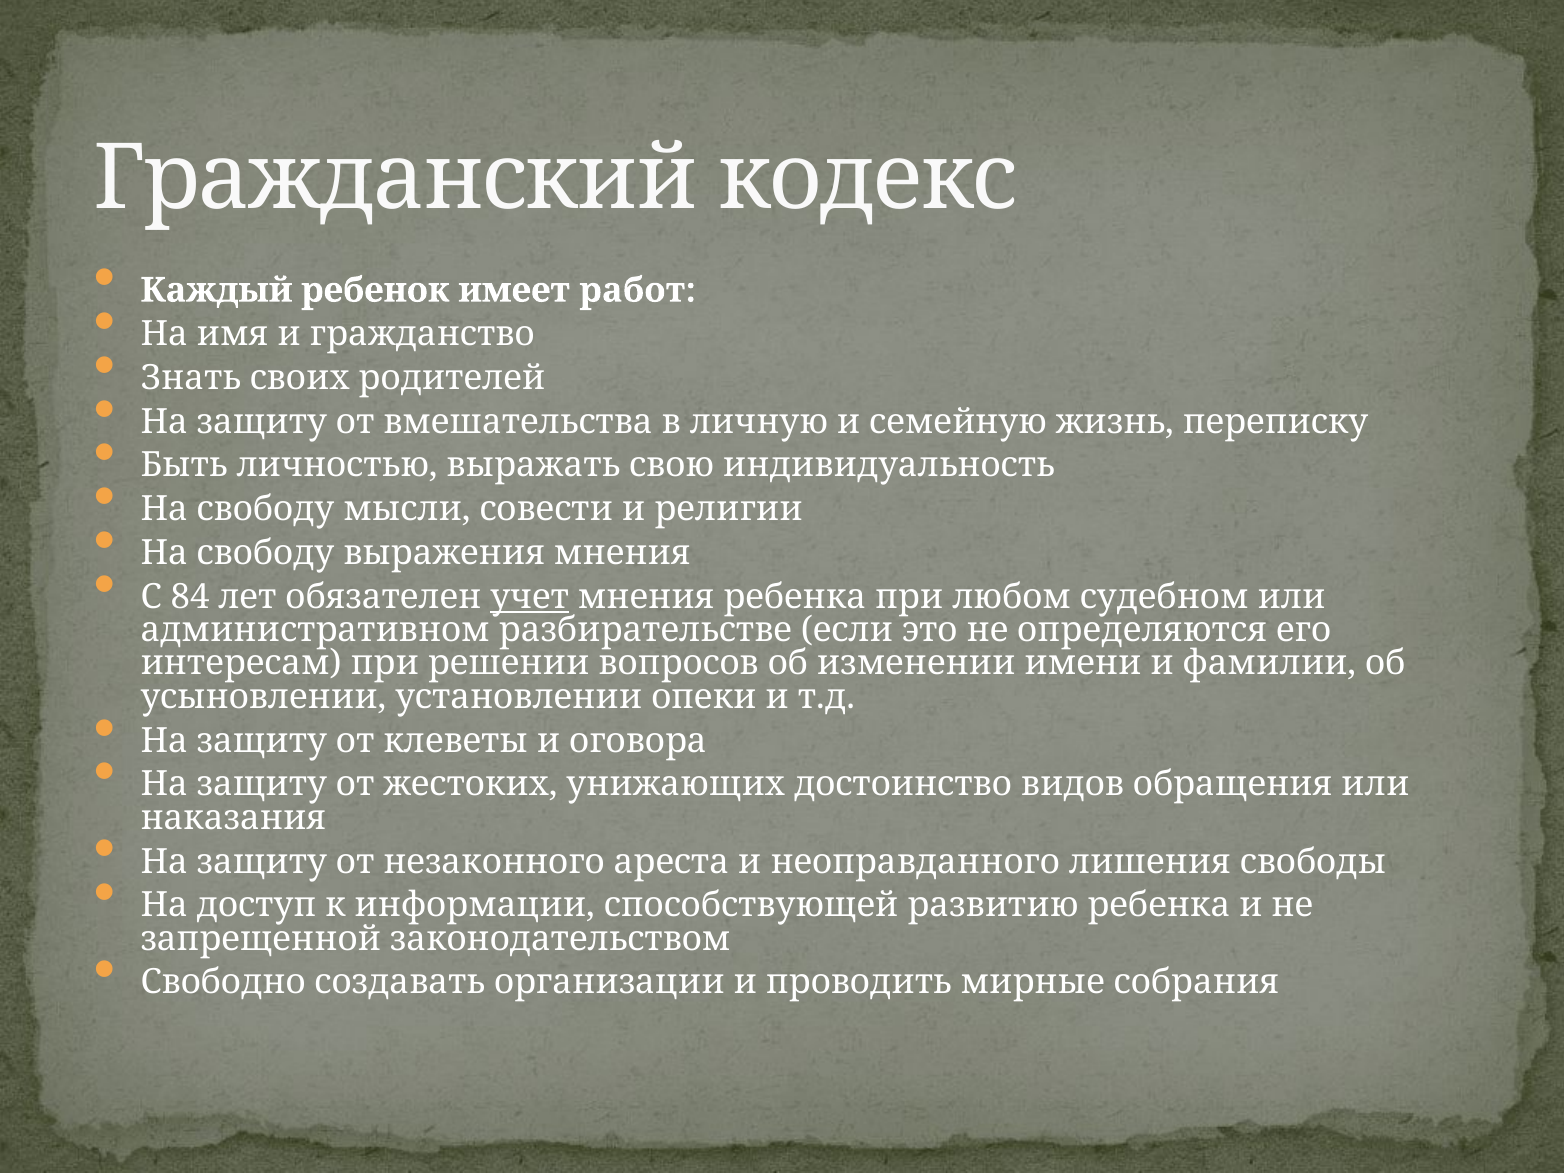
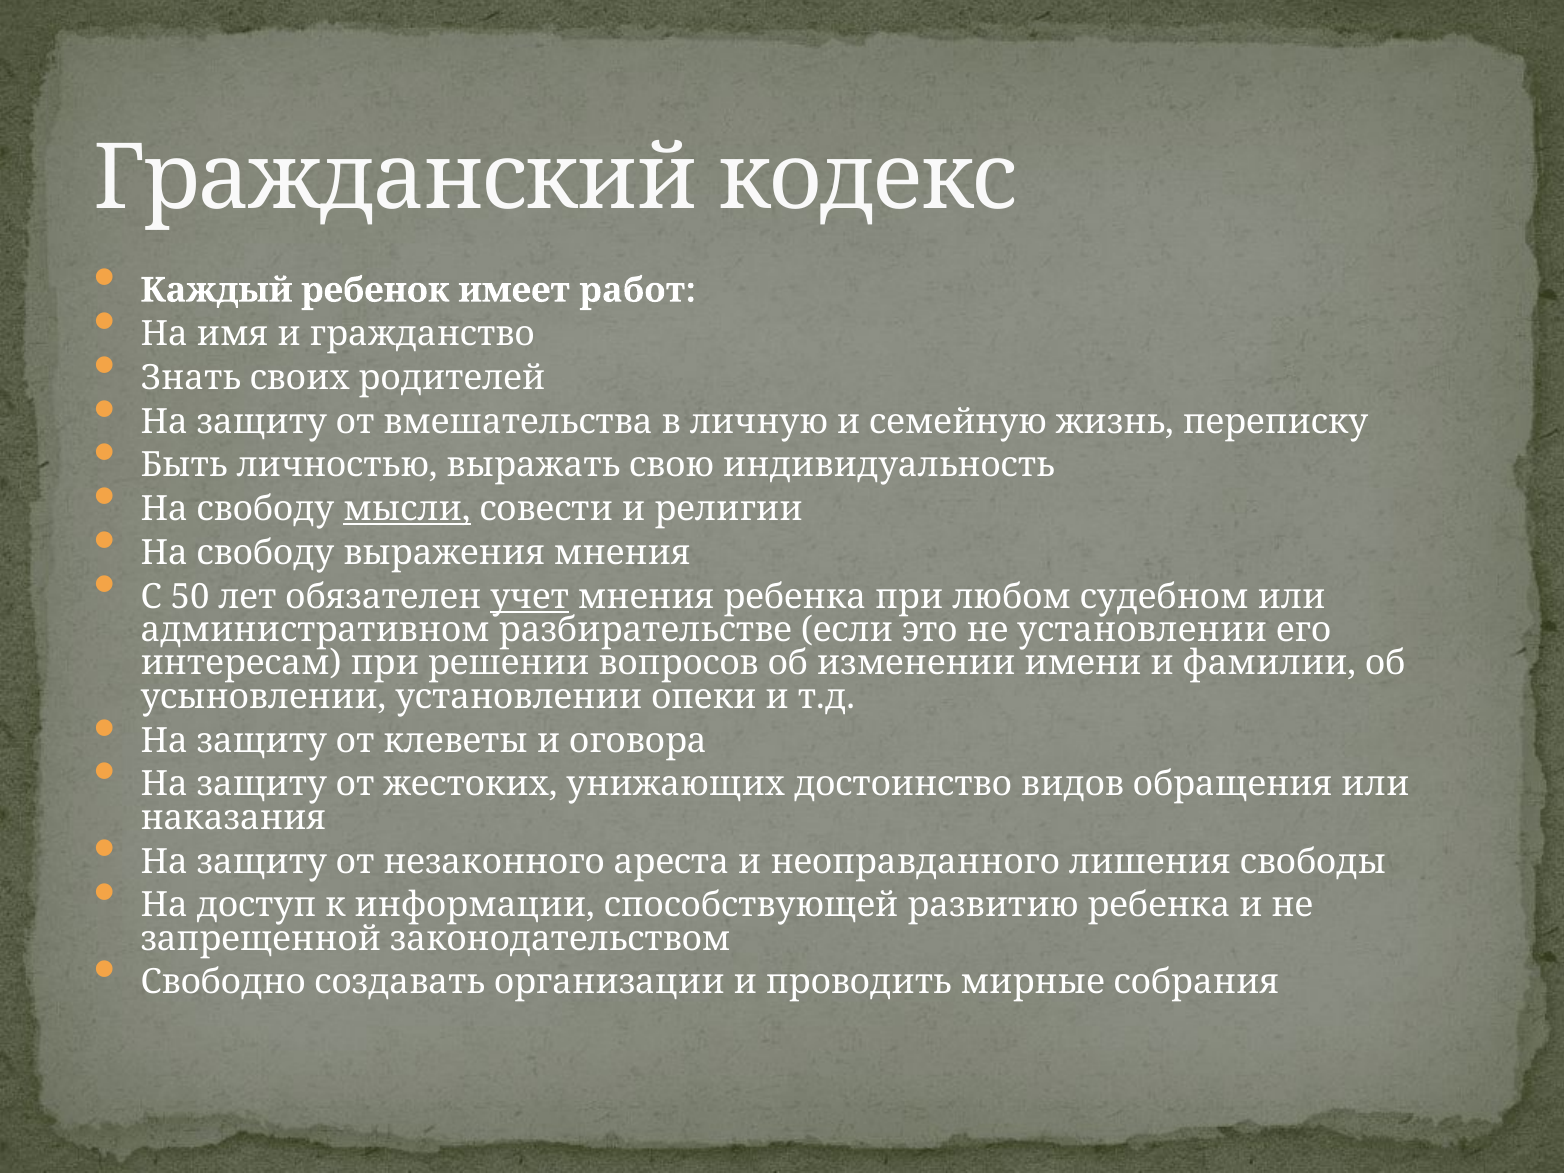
мысли underline: none -> present (407, 509)
84: 84 -> 50 (190, 597)
не определяются: определяются -> установлении (1142, 630)
